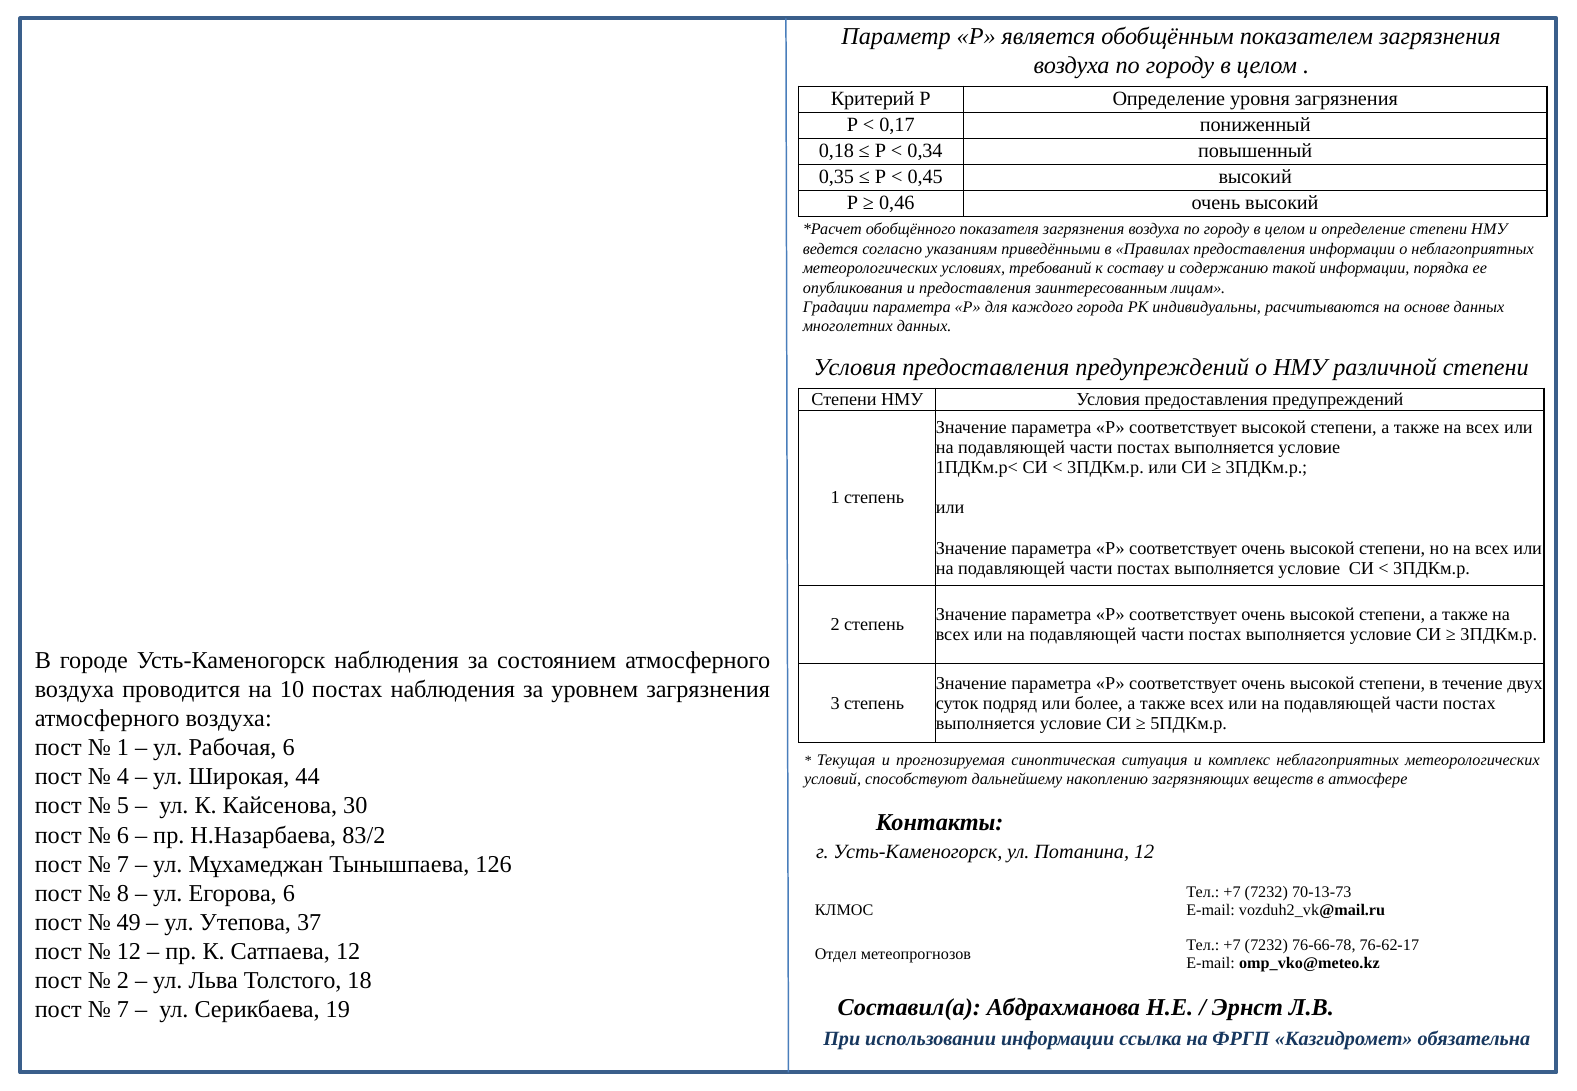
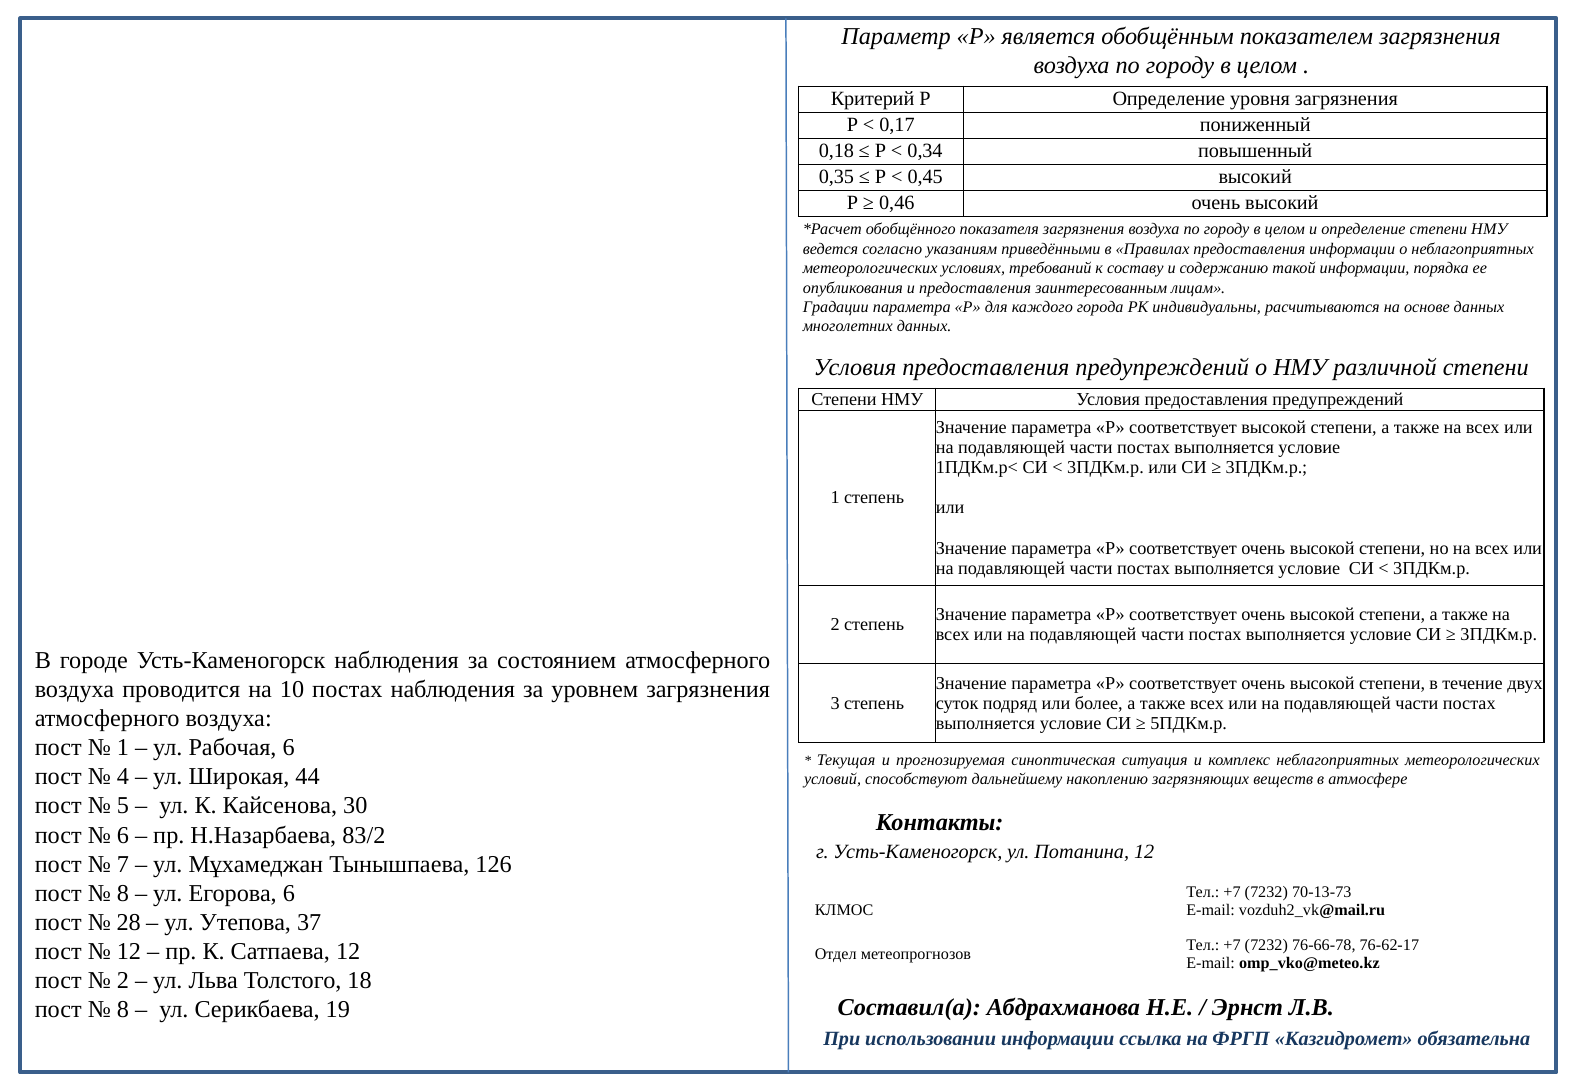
49: 49 -> 28 (129, 923)
7: 7 -> 8 (123, 1010)
